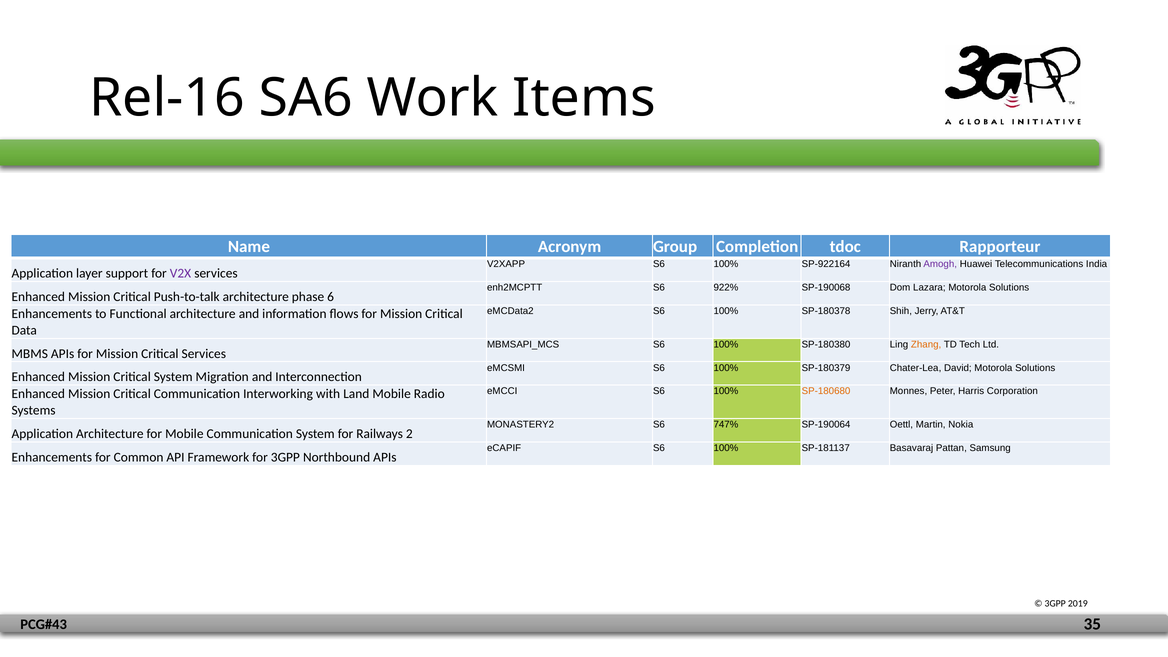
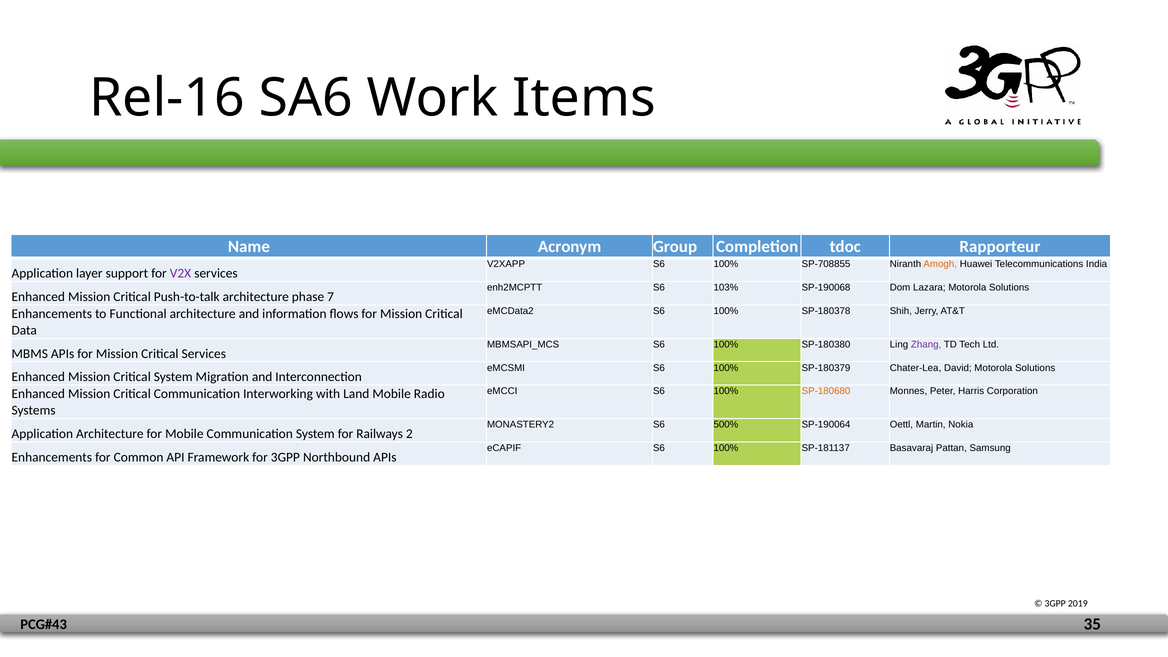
SP-922164: SP-922164 -> SP-708855 (826, 264)
Amogh colour: purple -> orange (940, 264)
922%: 922% -> 103% (726, 287)
6: 6 -> 7 (331, 297)
Zhang colour: orange -> purple (926, 344)
747%: 747% -> 500% (726, 425)
